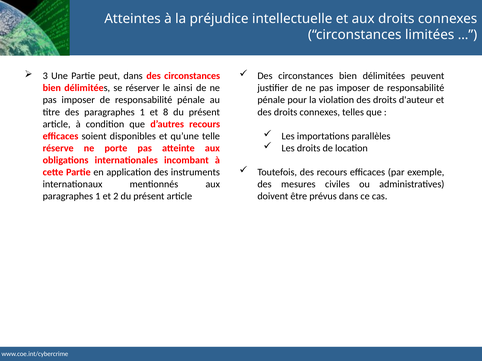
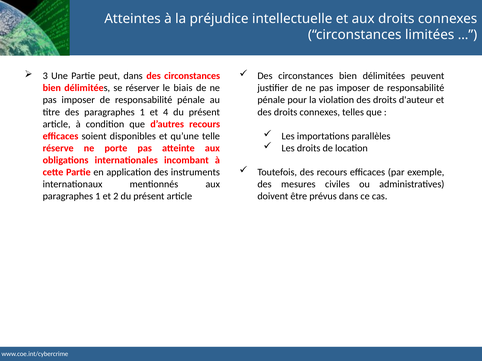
ainsi: ainsi -> biais (183, 88)
8: 8 -> 4 (166, 112)
